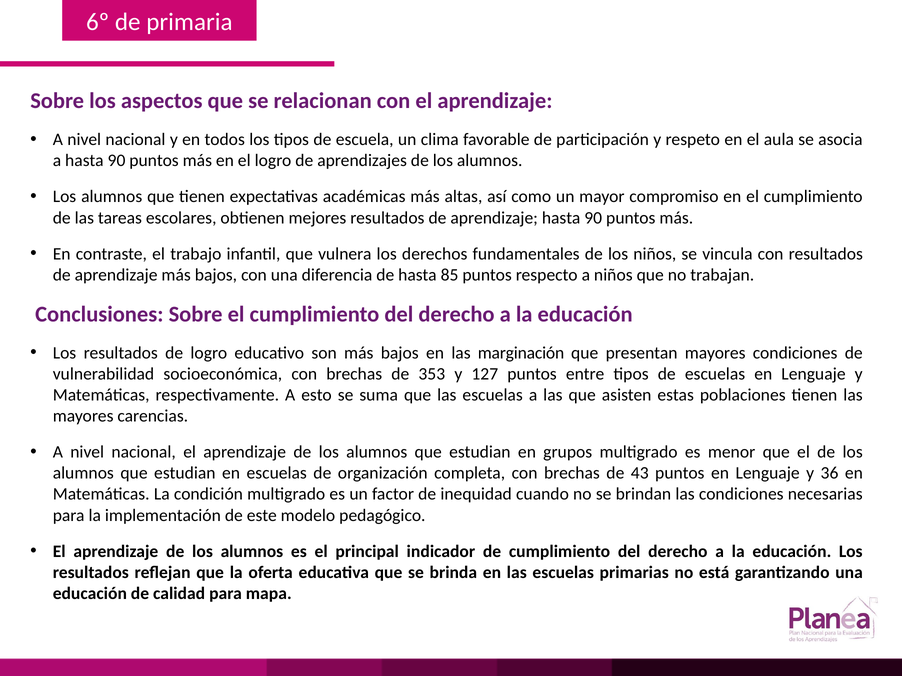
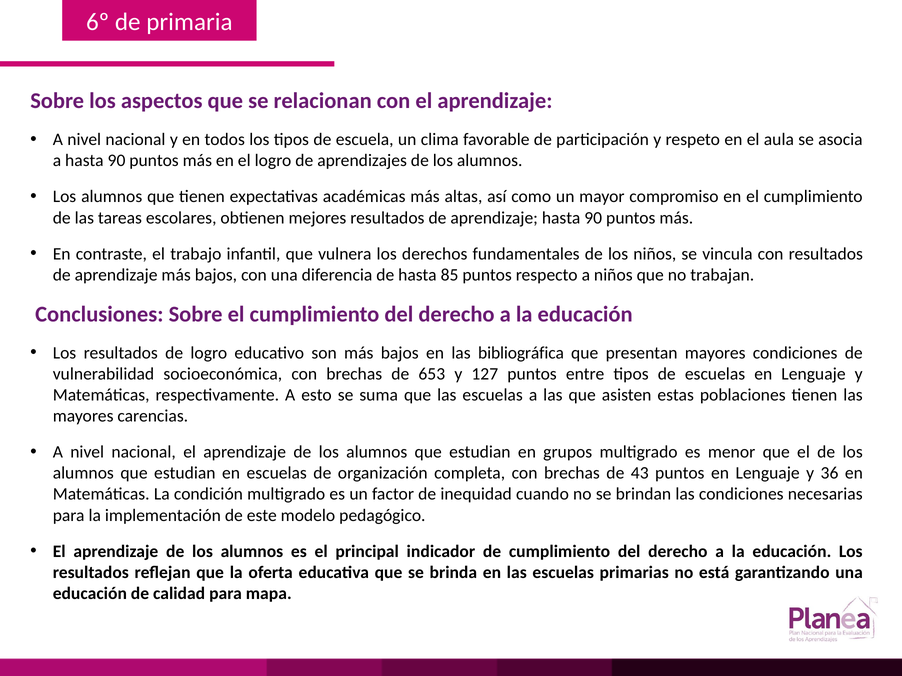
marginación: marginación -> bibliográfica (521, 353)
353: 353 -> 653 (432, 374)
